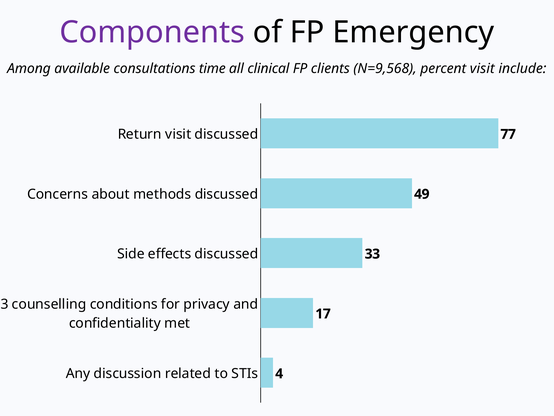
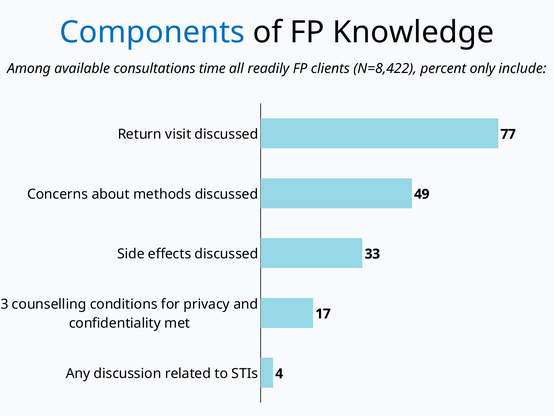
Components colour: purple -> blue (152, 32)
Emergency: Emergency -> Knowledge (413, 32)
clinical: clinical -> readily (268, 69)
N=9,568: N=9,568 -> N=8,422 (385, 69)
percent visit: visit -> only (482, 69)
